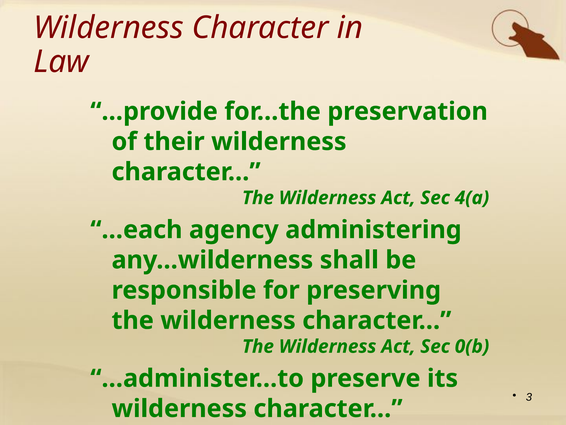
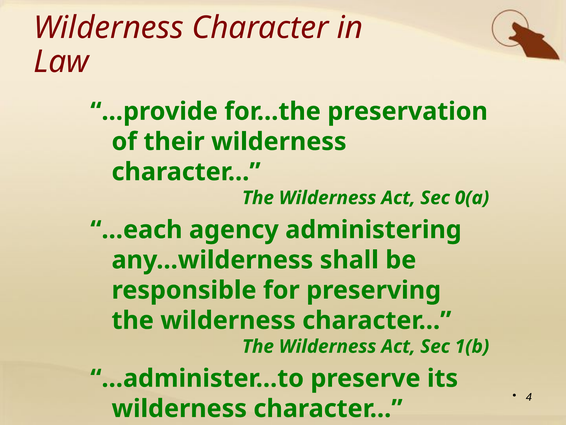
4(a: 4(a -> 0(a (472, 198)
0(b: 0(b -> 1(b (472, 346)
3: 3 -> 4 (529, 397)
